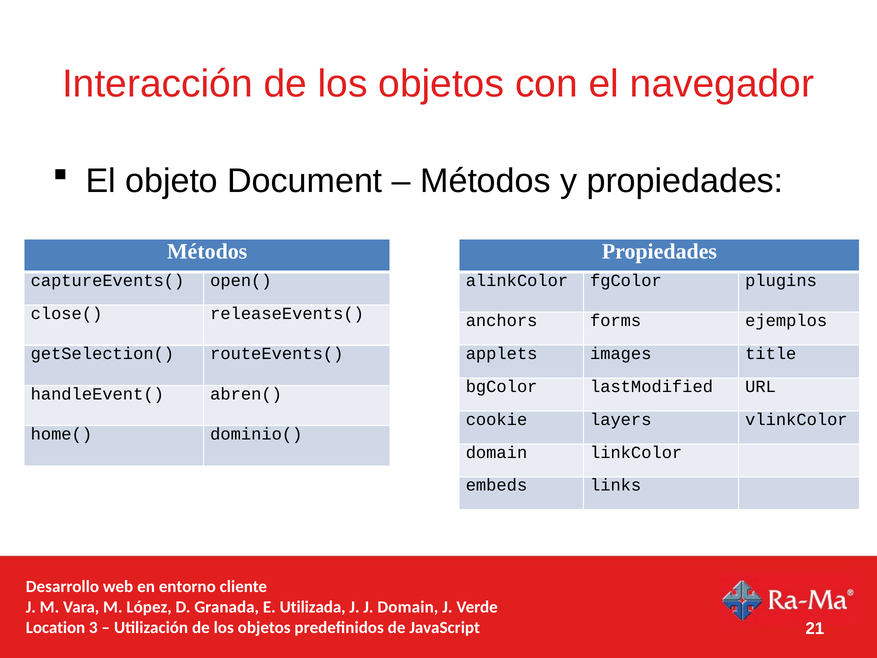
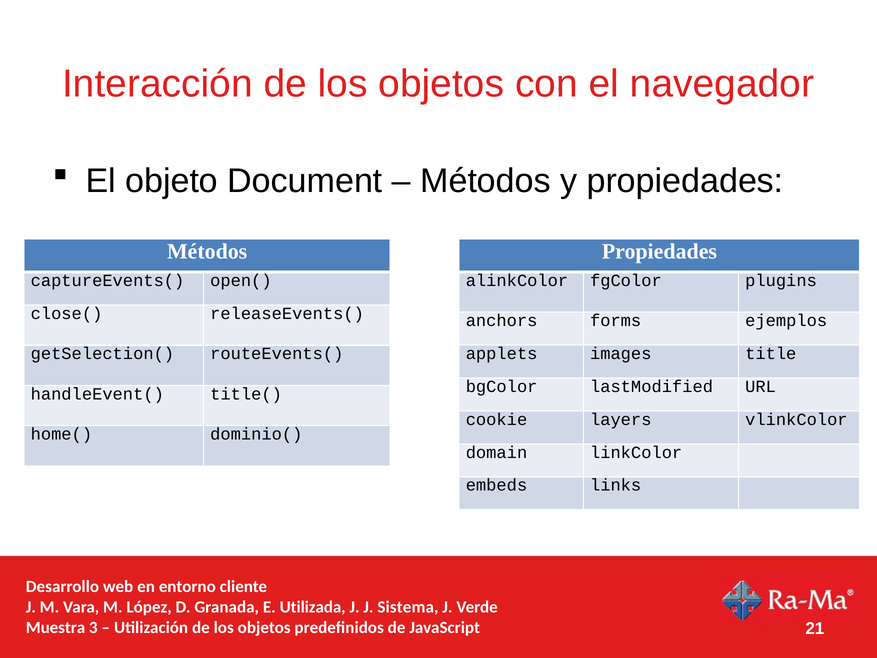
abren(: abren( -> title( (246, 394)
J Domain: Domain -> Sistema (408, 607)
Location: Location -> Muestra (56, 627)
